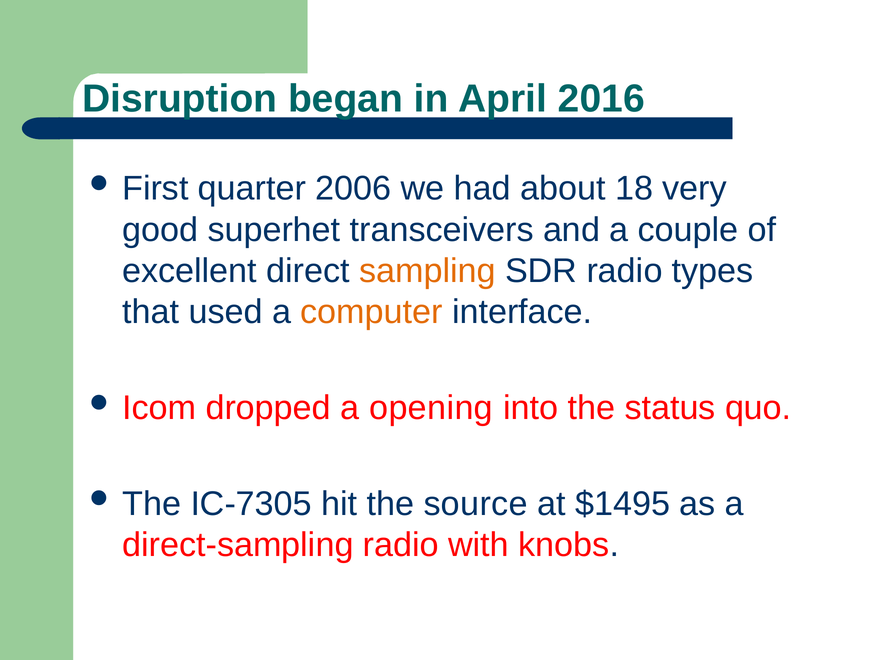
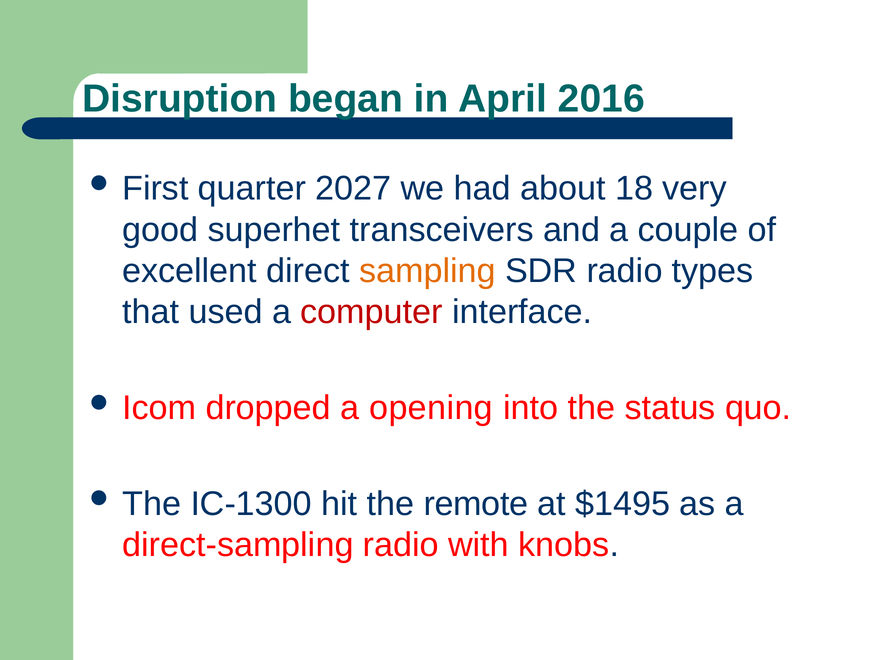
2006: 2006 -> 2027 (353, 188)
computer colour: orange -> red (372, 312)
IC-7305: IC-7305 -> IC-1300 (251, 503)
source: source -> remote (476, 503)
